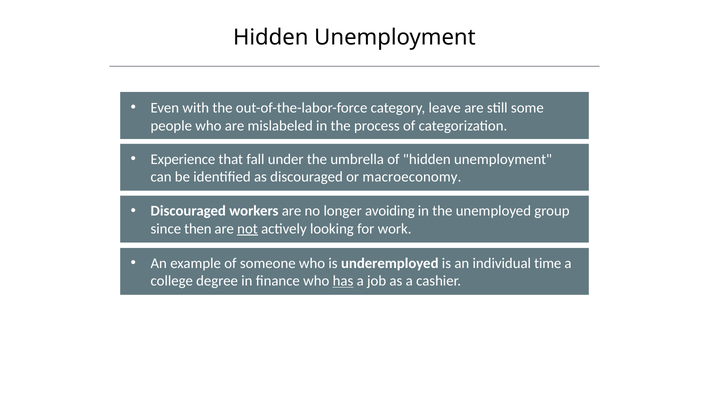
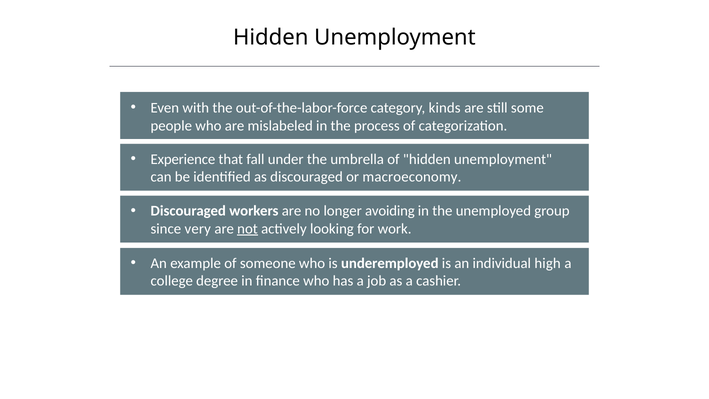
leave: leave -> kinds (445, 108)
then: then -> very (198, 229)
time: time -> high (548, 263)
has underline: present -> none (343, 281)
